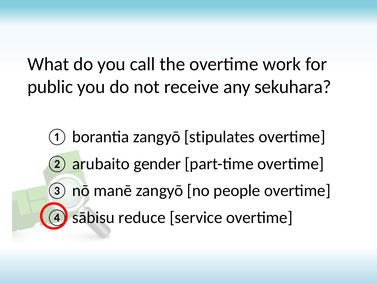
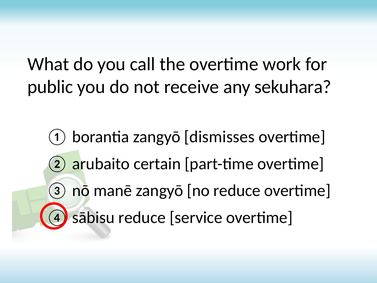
stipulates: stipulates -> dismisses (219, 137)
gender: gender -> certain (157, 164)
no people: people -> reduce (237, 191)
